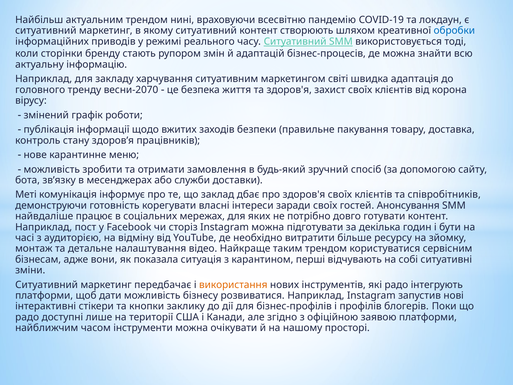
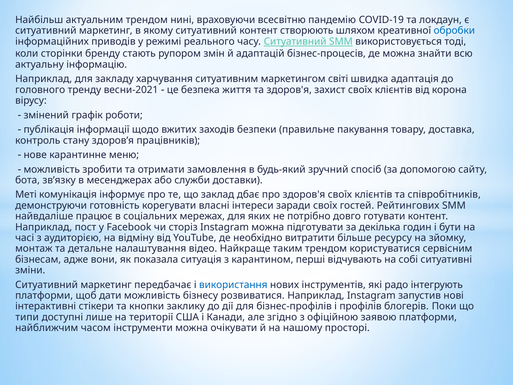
весни-2070: весни-2070 -> весни-2021 (131, 90)
Анонсування: Анонсування -> Рейтингових (408, 205)
використання colour: orange -> blue (233, 285)
радо: радо -> типи (27, 317)
